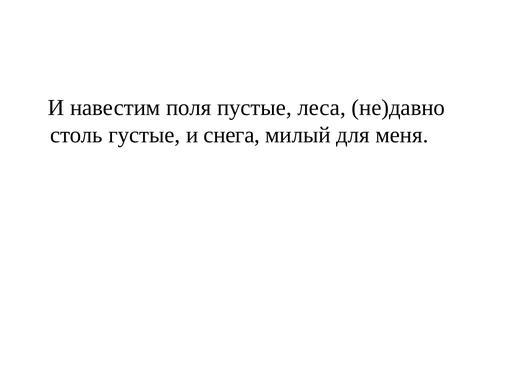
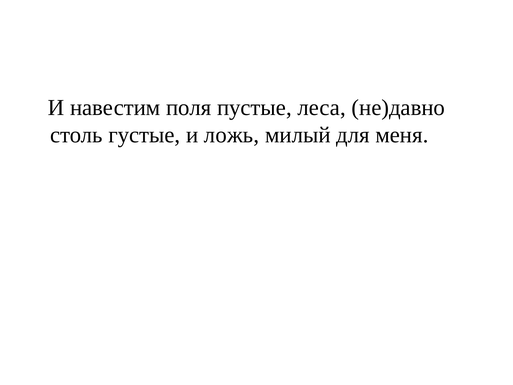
снега: снега -> ложь (232, 135)
